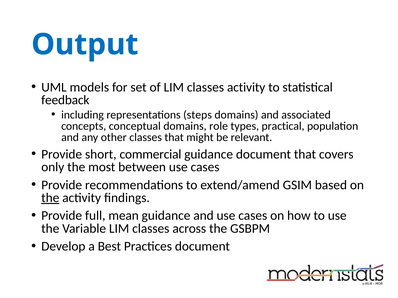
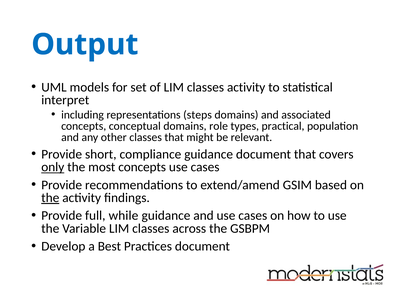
feedback: feedback -> interpret (65, 100)
commercial: commercial -> compliance (150, 154)
only underline: none -> present (53, 167)
most between: between -> concepts (142, 167)
mean: mean -> while (123, 216)
